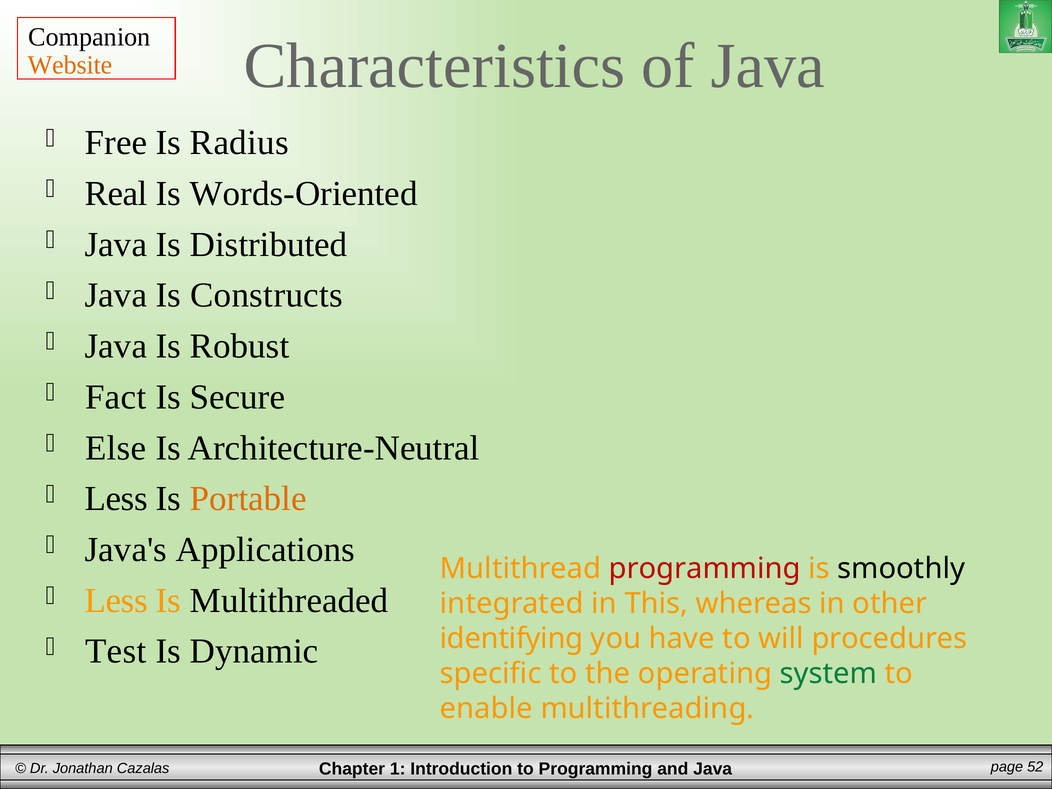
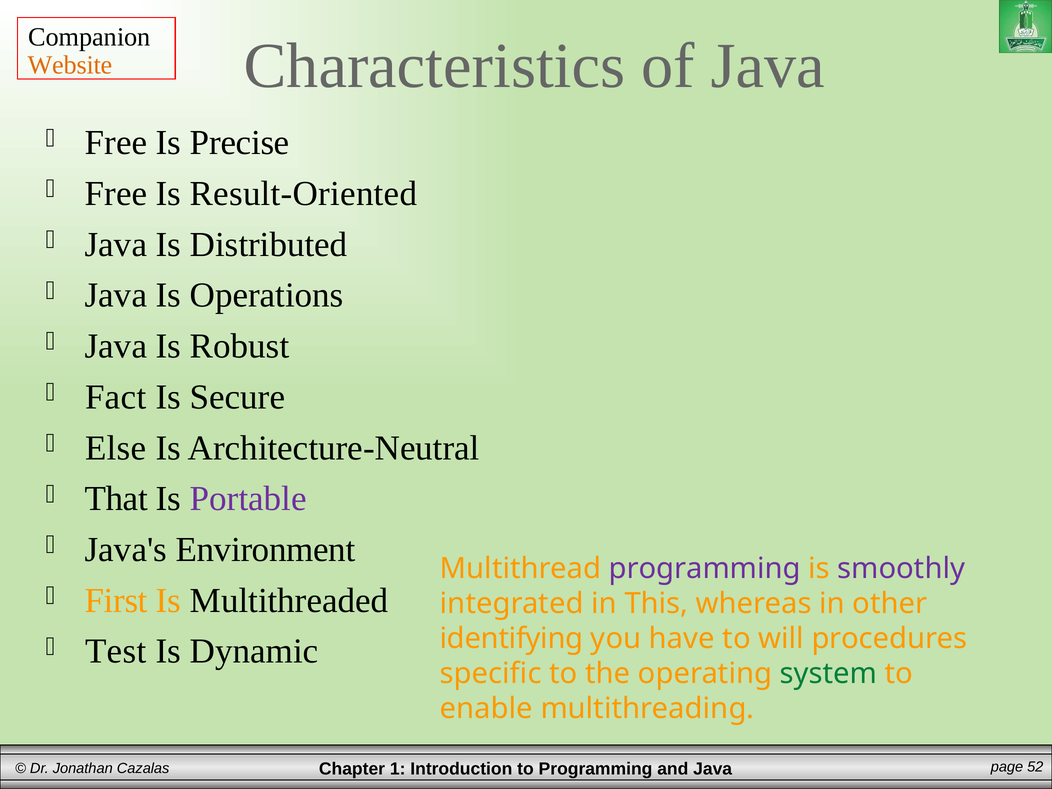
Radius: Radius -> Precise (240, 143)
Real: Real -> Free (116, 194)
Words-Oriented: Words-Oriented -> Result-Oriented (304, 194)
Constructs: Constructs -> Operations (267, 295)
Less: Less -> That (116, 499)
Portable colour: orange -> purple (248, 499)
Applications: Applications -> Environment (266, 550)
programming colour: red -> purple (705, 568)
smoothly colour: black -> purple (901, 568)
Less: Less -> First (116, 601)
